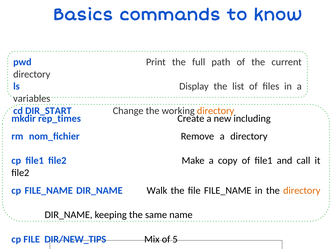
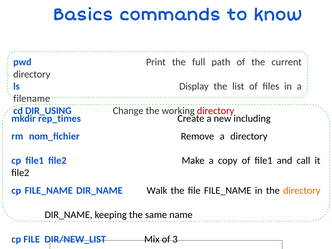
variables: variables -> filename (32, 99)
DIR_START: DIR_START -> DIR_USING (48, 111)
directory colour: orange -> red (216, 111)
DIR/NEW_TIPS: DIR/NEW_TIPS -> DIR/NEW_LIST (75, 239)
5: 5 -> 3 (175, 239)
